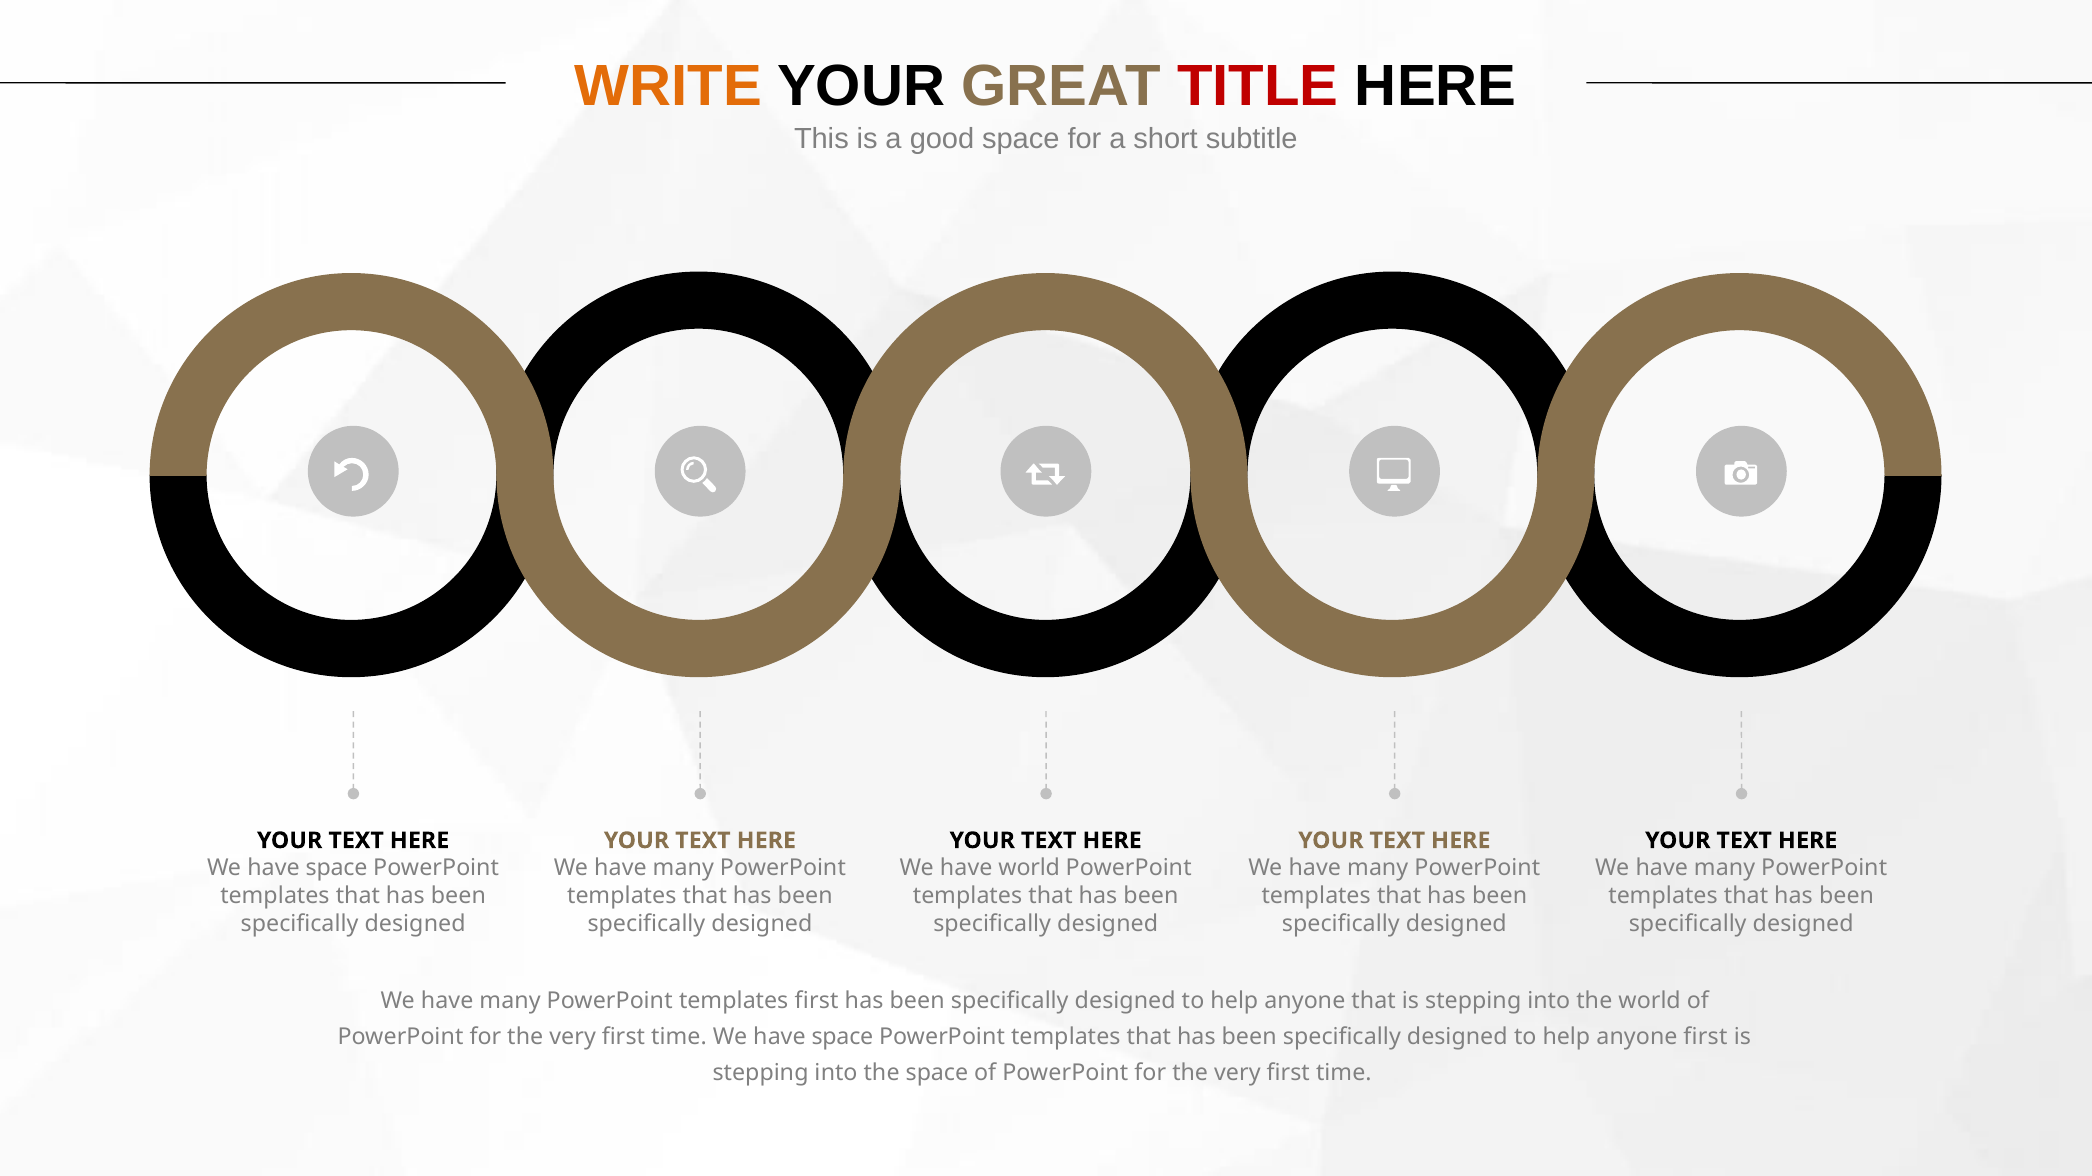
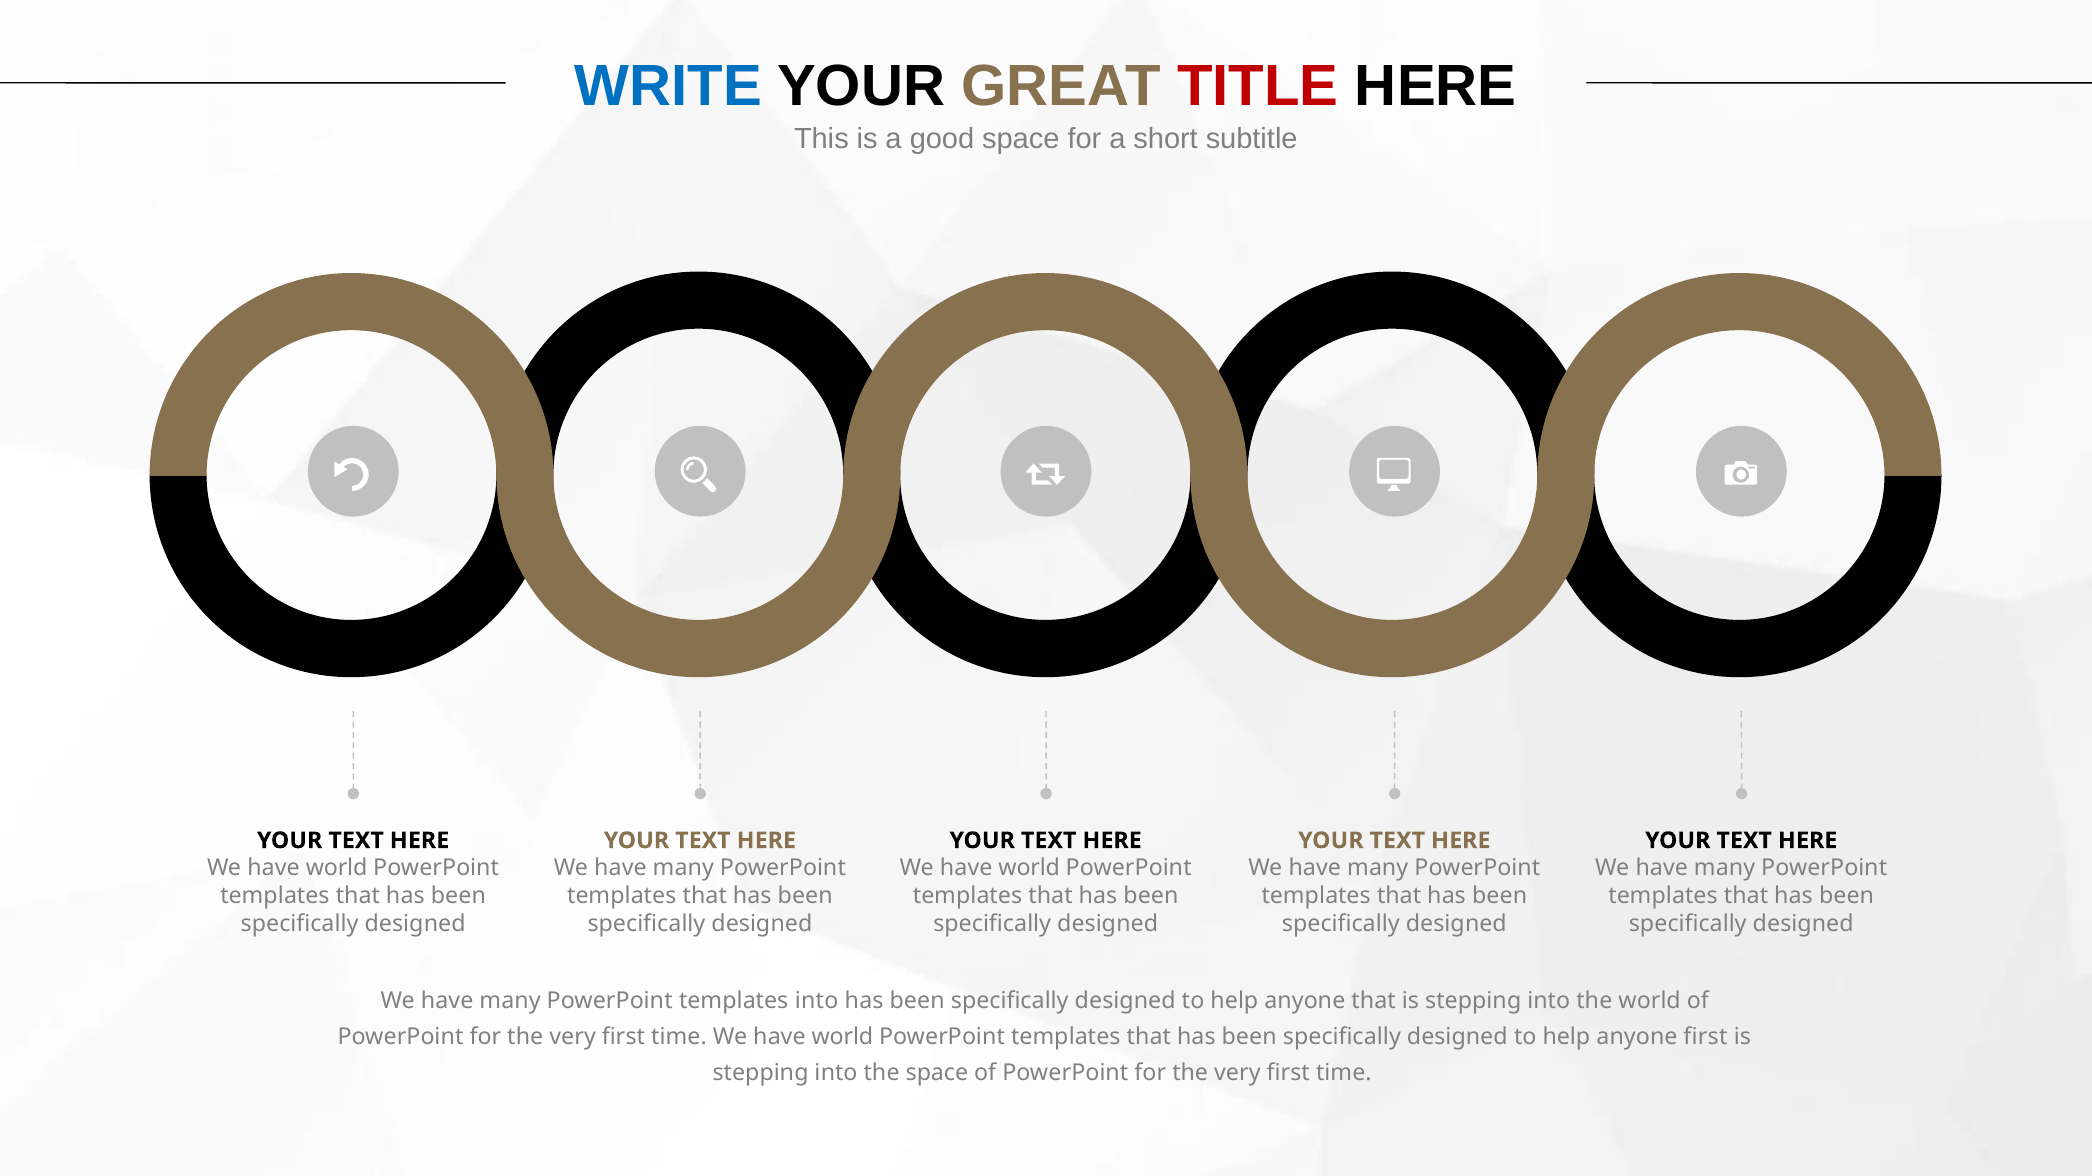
WRITE colour: orange -> blue (668, 87)
space: space -> world (337, 869)
templates first: first -> into (817, 1001)
time We have space: space -> world (842, 1038)
